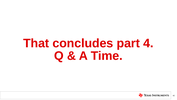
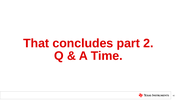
4: 4 -> 2 (148, 43)
